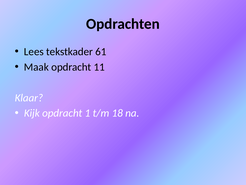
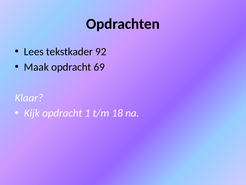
61: 61 -> 92 (101, 52)
11: 11 -> 69 (99, 67)
